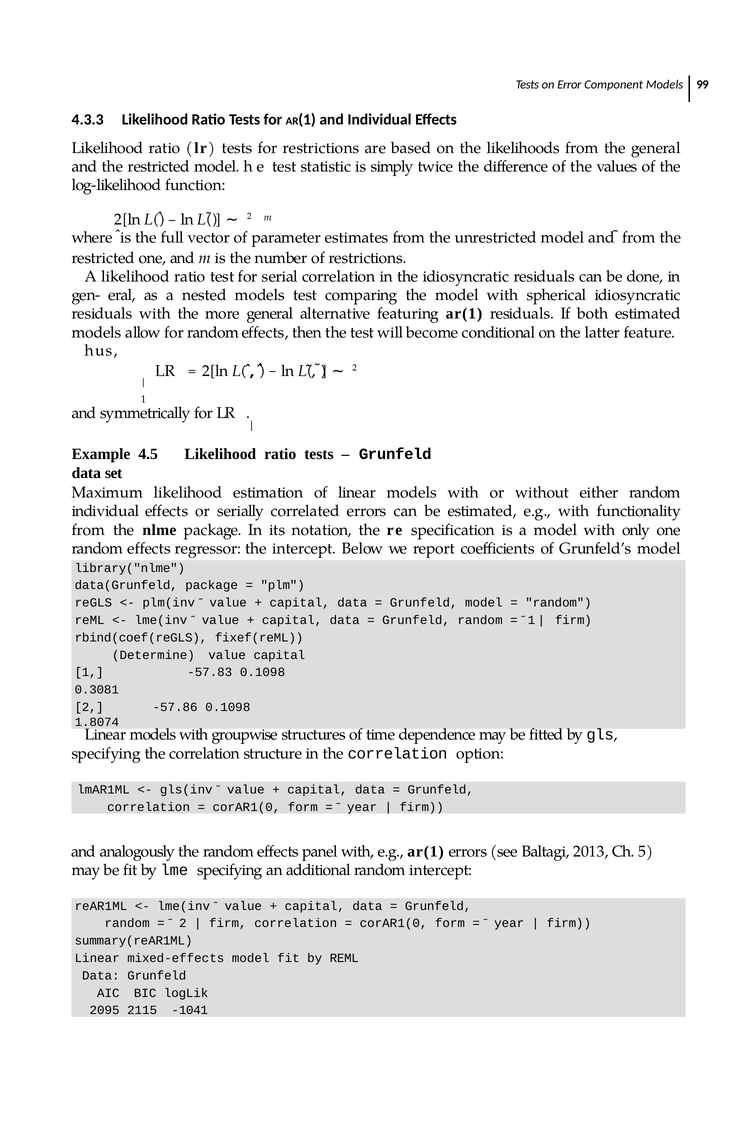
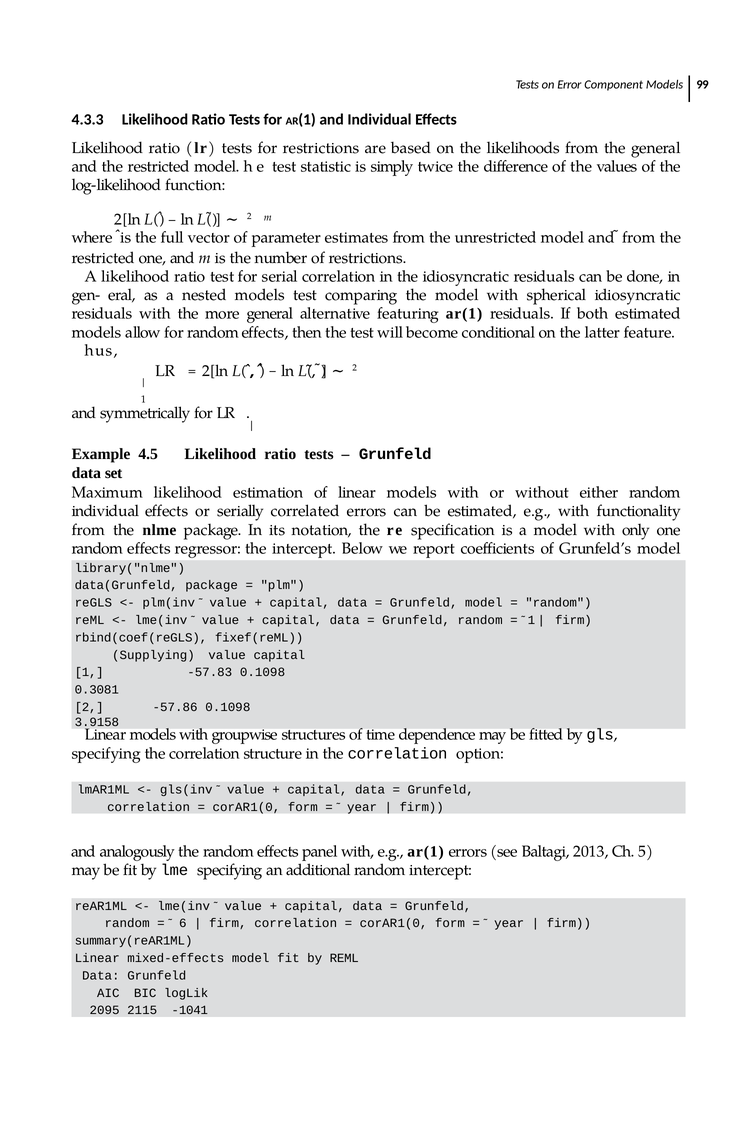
Determine: Determine -> Supplying (153, 655)
1.8074: 1.8074 -> 3.9158 (97, 722)
2: 2 -> 6 (183, 923)
